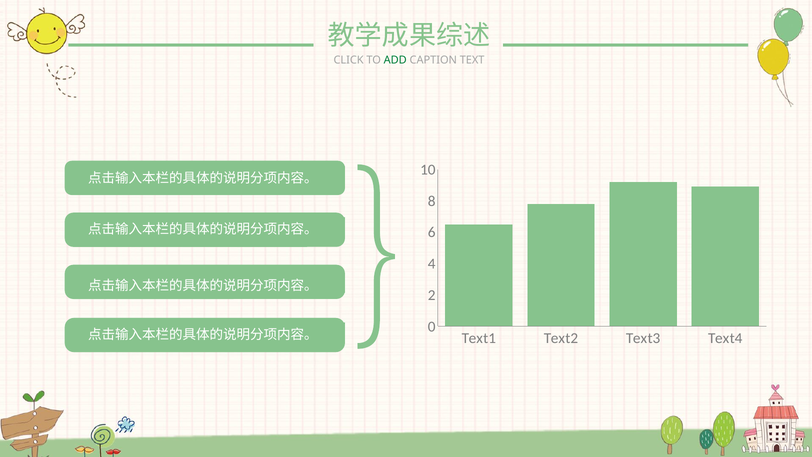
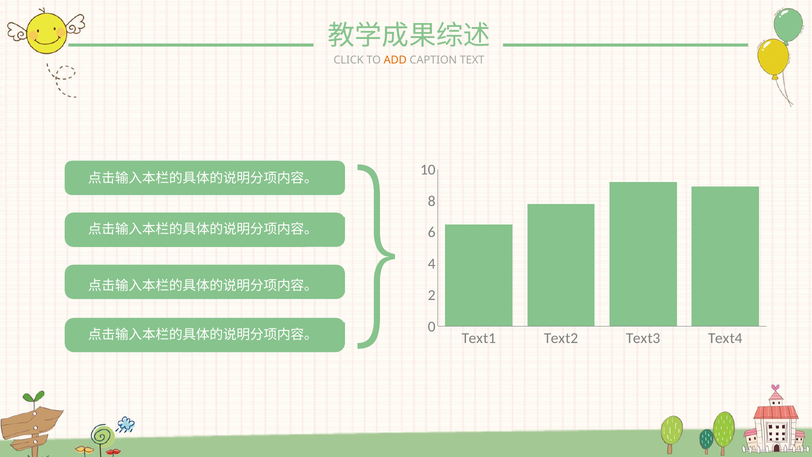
ADD colour: green -> orange (395, 60)
